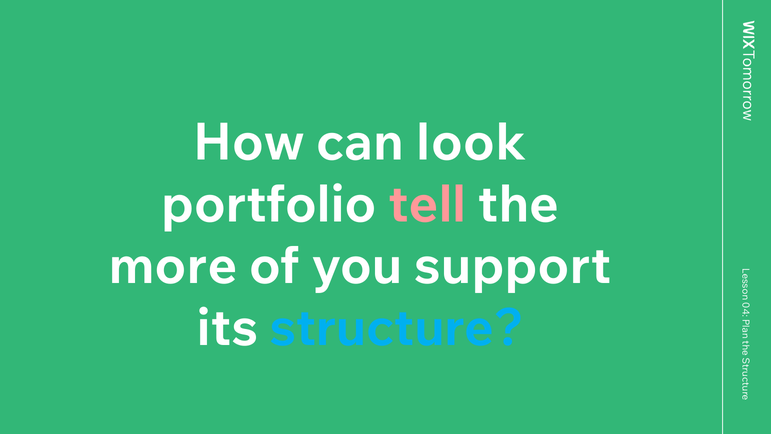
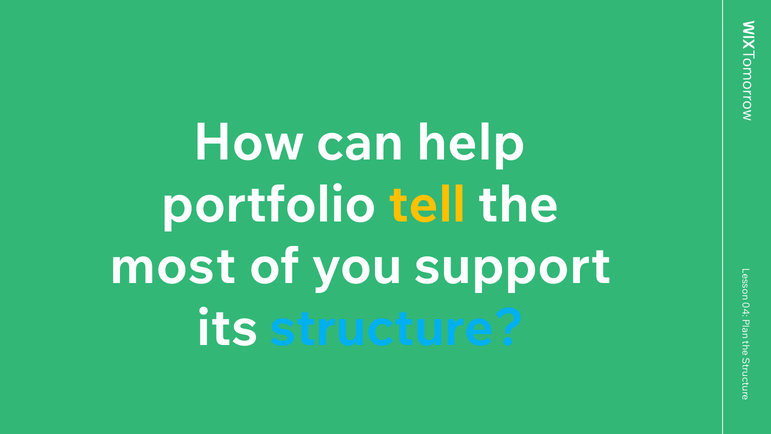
look: look -> help (471, 143)
tell colour: pink -> yellow (427, 204)
more: more -> most (173, 266)
